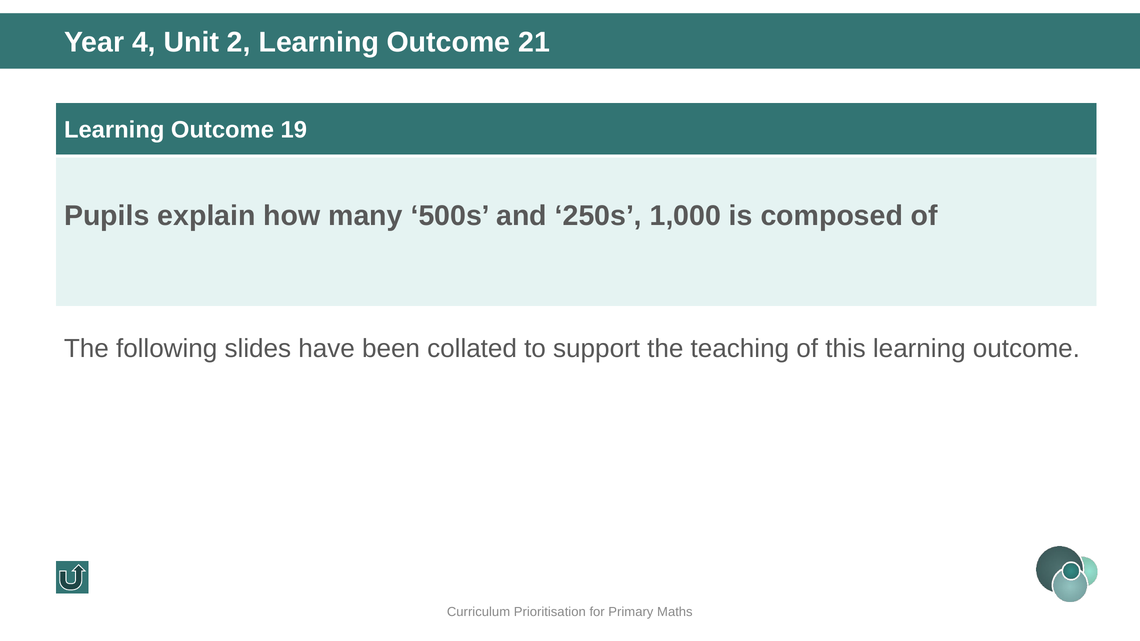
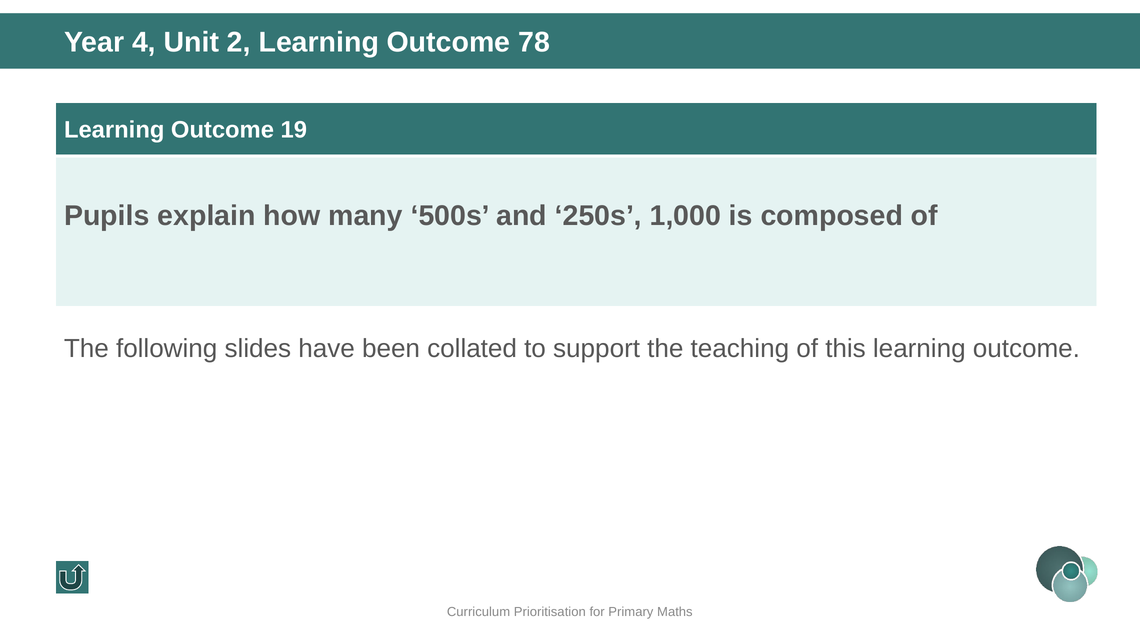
21: 21 -> 78 (534, 42)
